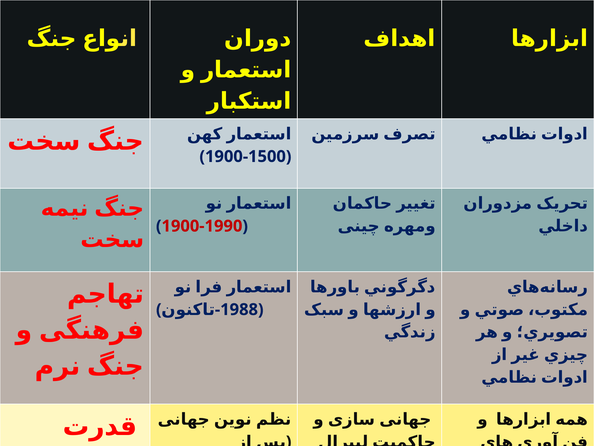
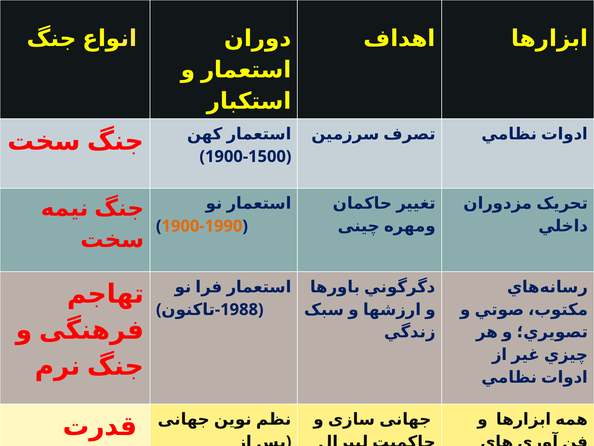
1900-1990 colour: red -> orange (202, 226)
